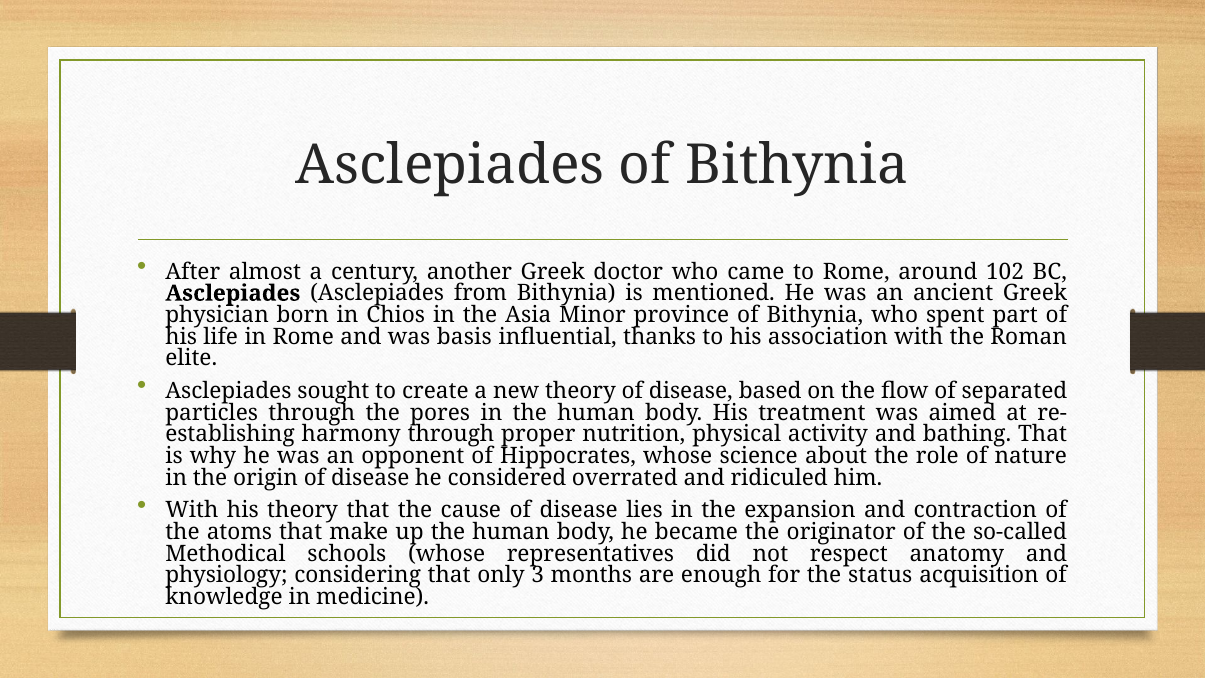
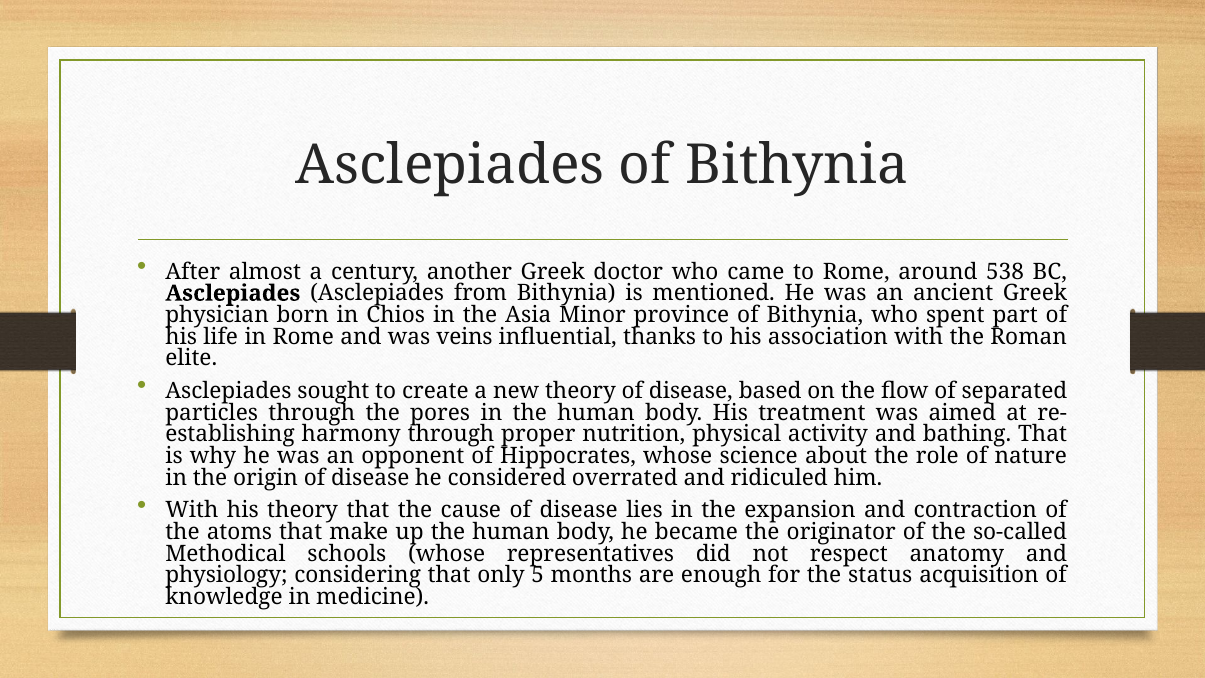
102: 102 -> 538 (1005, 271)
basis: basis -> veins (465, 337)
3: 3 -> 5 (538, 575)
